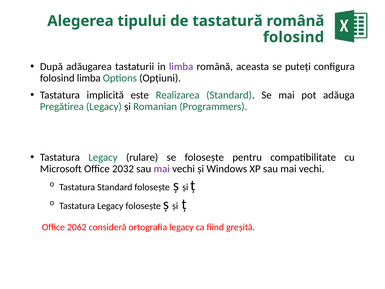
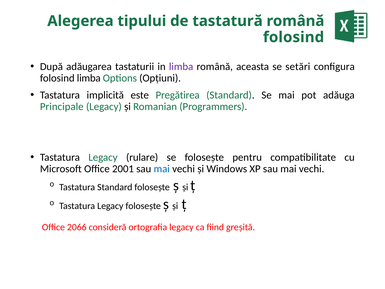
puteţi: puteţi -> setări (298, 66)
Realizarea: Realizarea -> Pregătirea (178, 95)
Pregătirea: Pregătirea -> Principale (62, 106)
2032: 2032 -> 2001 (123, 169)
mai colour: purple -> blue (162, 169)
2062: 2062 -> 2066 (77, 227)
